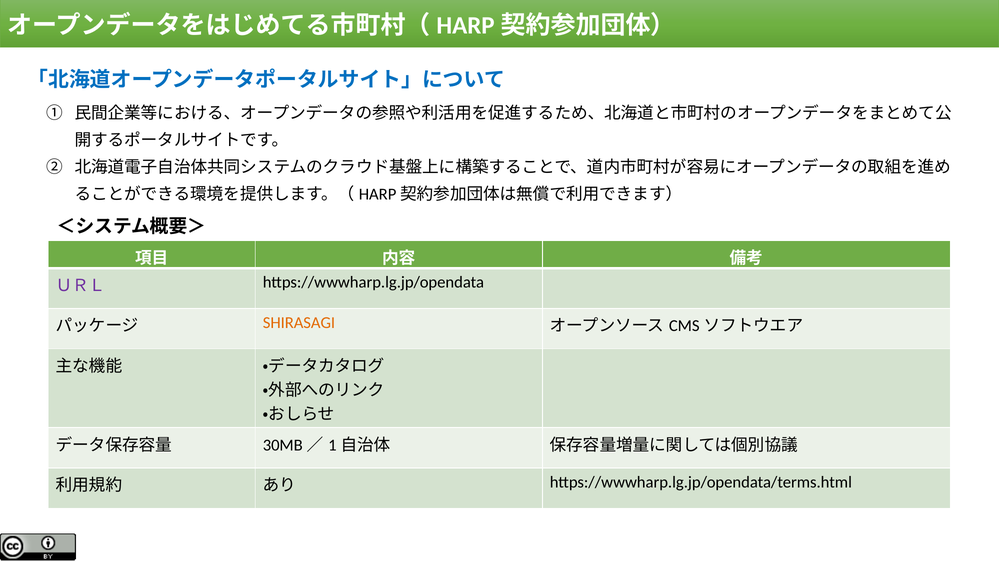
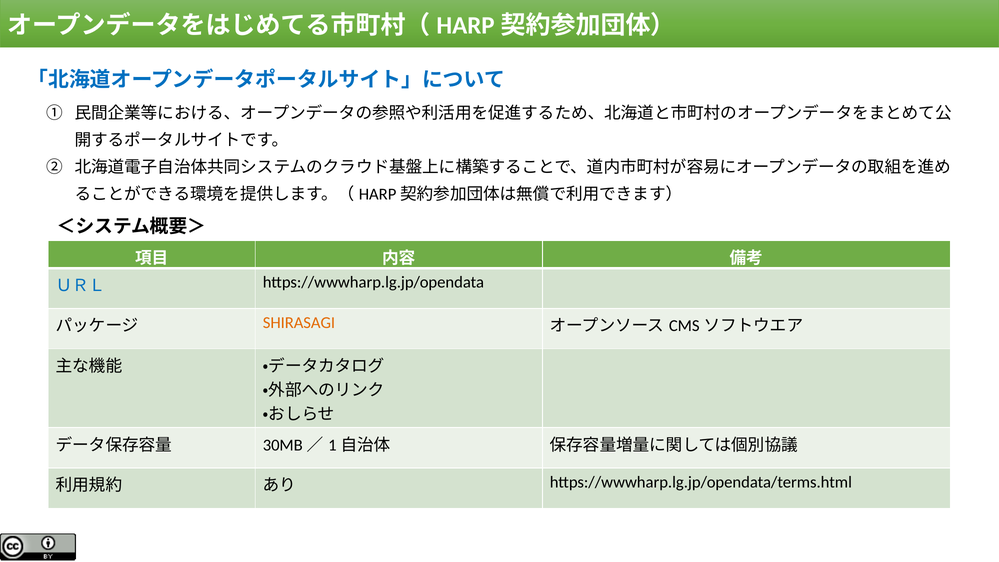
ＵＲＬ colour: purple -> blue (81, 286)
